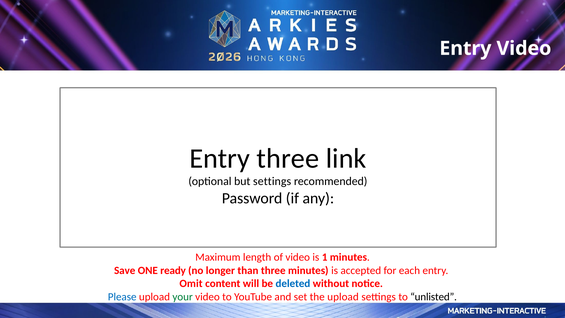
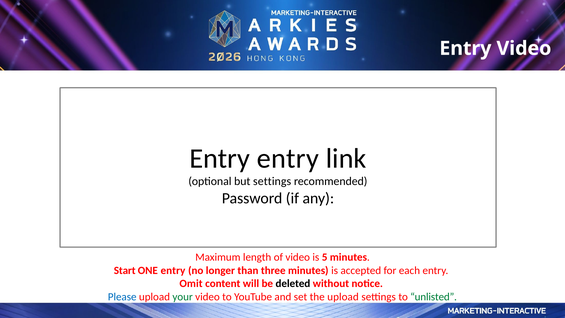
Entry three: three -> entry (288, 158)
1: 1 -> 5 (325, 257)
Save: Save -> Start (125, 270)
ONE ready: ready -> entry (173, 270)
deleted colour: blue -> black (293, 284)
unlisted colour: black -> green (434, 297)
